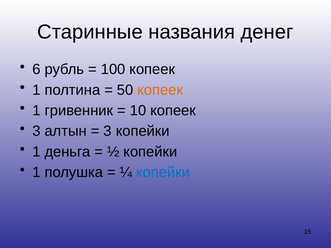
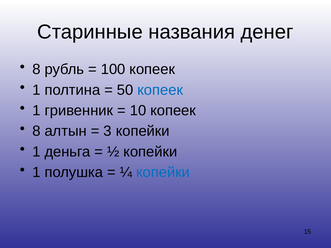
6: 6 -> 8 (36, 69)
копеек colour: orange -> blue (160, 90)
3: 3 -> 8 (36, 131)
